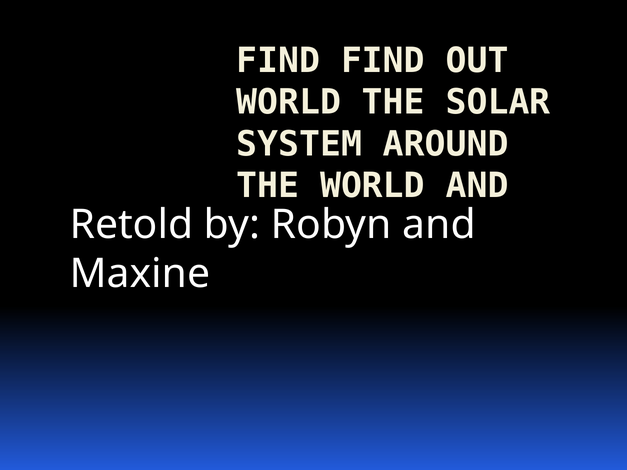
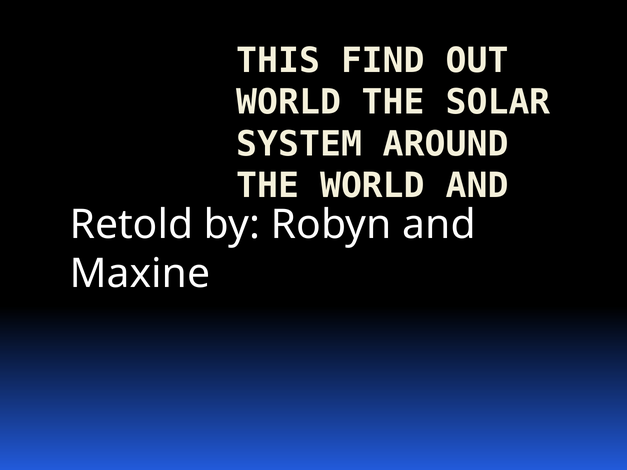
FIND: FIND -> THIS (278, 61)
